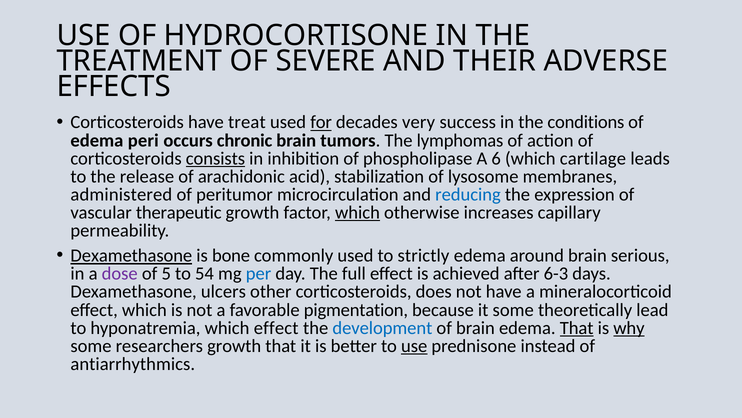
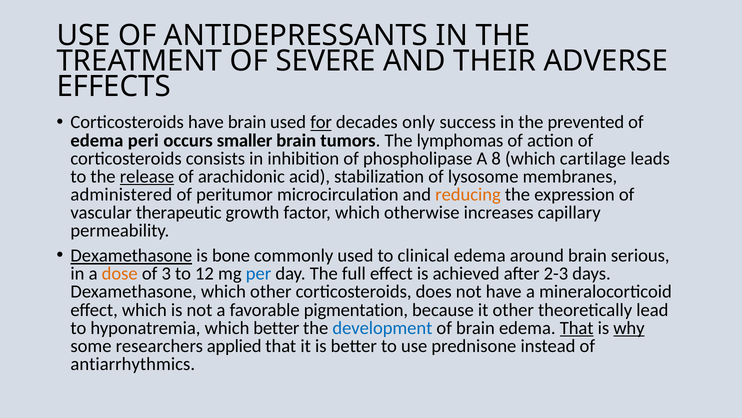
HYDROCORTISONE: HYDROCORTISONE -> ANTIDEPRESSANTS (296, 36)
have treat: treat -> brain (247, 122)
very: very -> only (419, 122)
conditions: conditions -> prevented (586, 122)
chronic: chronic -> smaller (245, 140)
consists underline: present -> none (215, 158)
6: 6 -> 8 (496, 158)
release underline: none -> present (147, 176)
reducing colour: blue -> orange (468, 194)
which underline: present -> none (357, 212)
strictly: strictly -> clinical (424, 255)
dose colour: purple -> orange (120, 273)
5: 5 -> 3 (166, 273)
54: 54 -> 12 (204, 273)
6-3: 6-3 -> 2-3 (556, 273)
Dexamethasone ulcers: ulcers -> which (223, 291)
it some: some -> other (513, 309)
which effect: effect -> better (276, 327)
researchers growth: growth -> applied (234, 345)
use underline: present -> none (414, 345)
